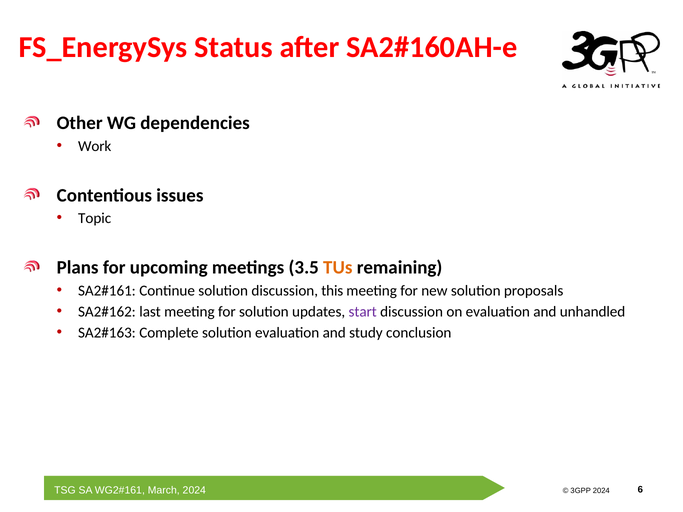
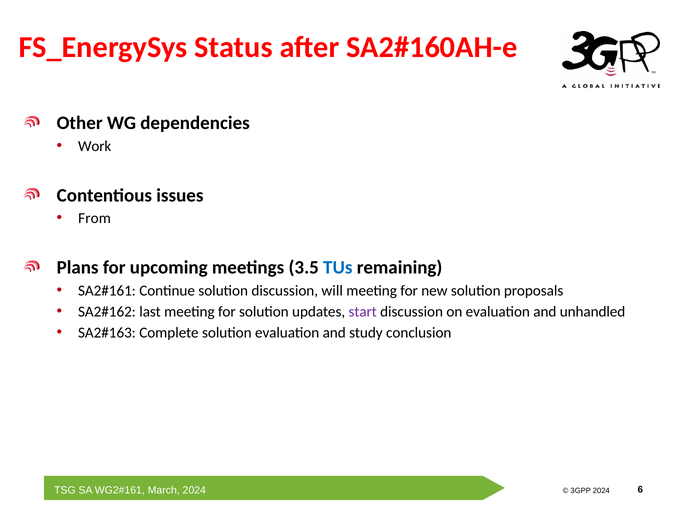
Topic: Topic -> From (95, 218)
TUs colour: orange -> blue (338, 268)
this: this -> will (332, 291)
